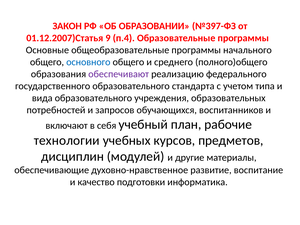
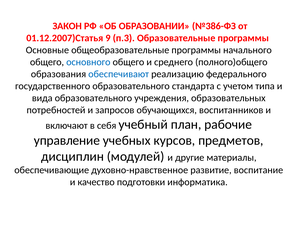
№397-ФЗ: №397-ФЗ -> №386-ФЗ (214, 26)
п.4: п.4 -> п.3 (124, 38)
обеспечивают colour: purple -> blue (119, 74)
технологии: технологии -> управление (67, 140)
